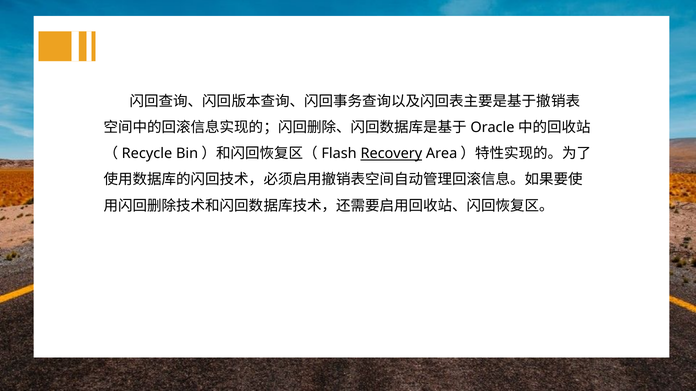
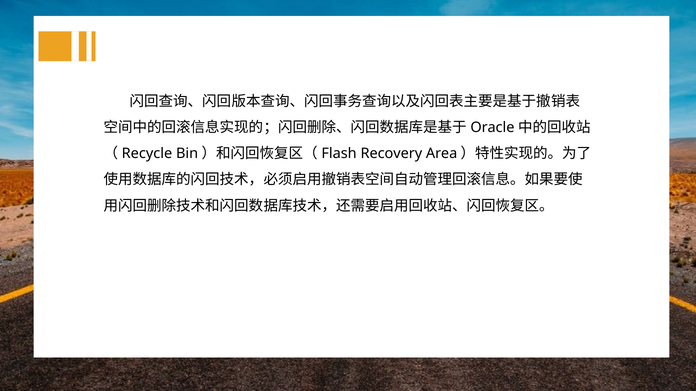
Recovery underline: present -> none (391, 154)
